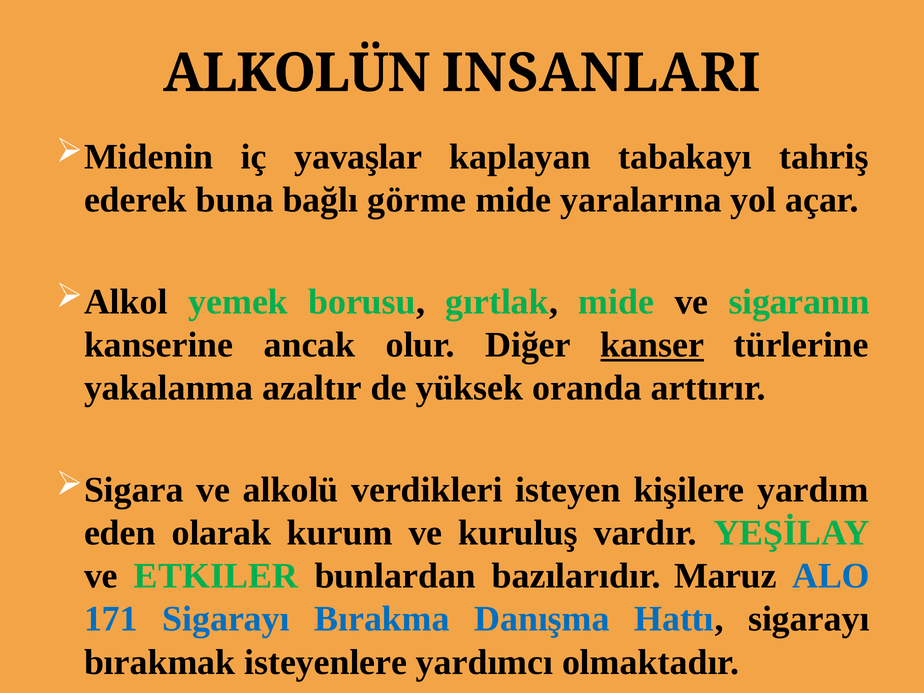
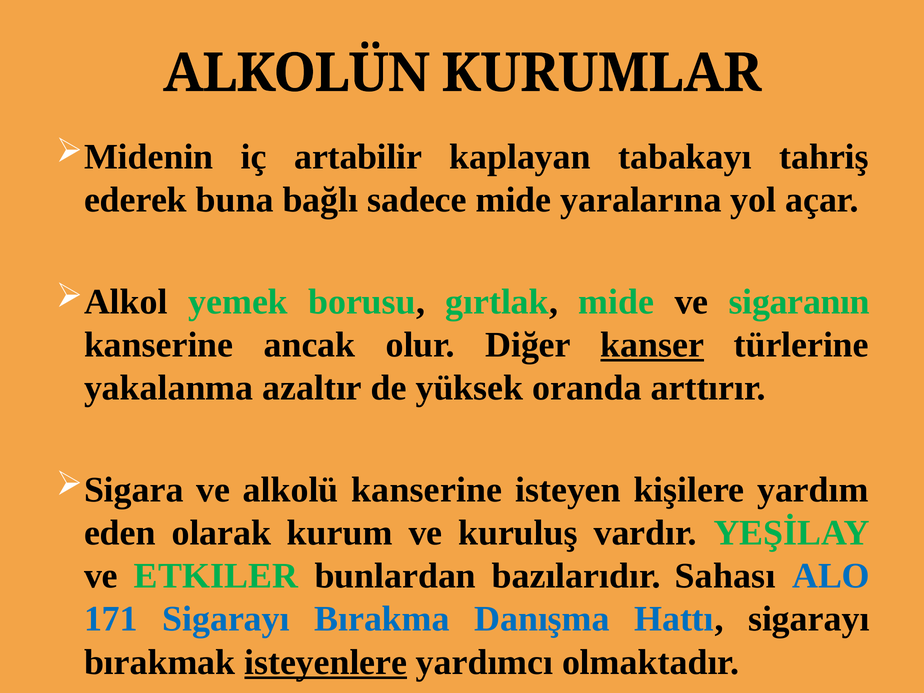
INSANLARI: INSANLARI -> KURUMLAR (602, 73)
yavaşlar: yavaşlar -> artabilir (358, 157)
görme: görme -> sadece (417, 200)
alkolü verdikleri: verdikleri -> kanserine (427, 490)
Maruz: Maruz -> Sahası (725, 576)
isteyenlere underline: none -> present (326, 662)
